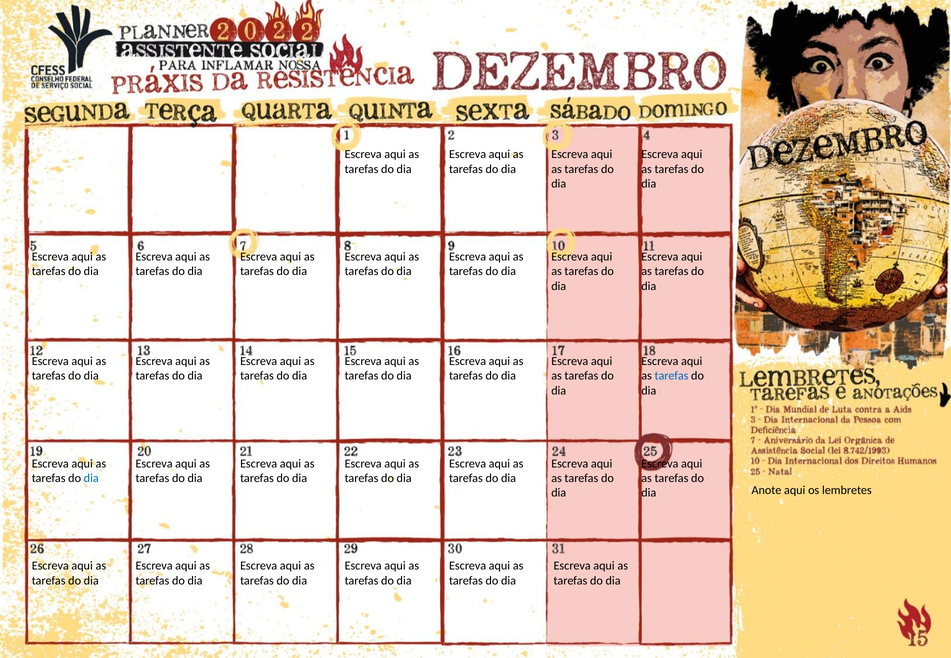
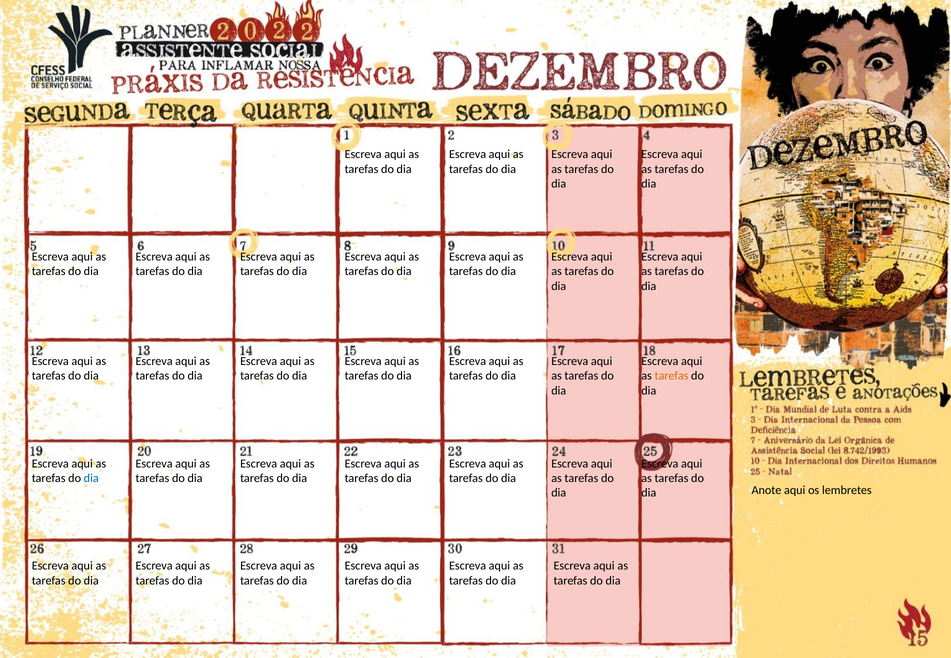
tarefas colour: blue -> orange (672, 376)
